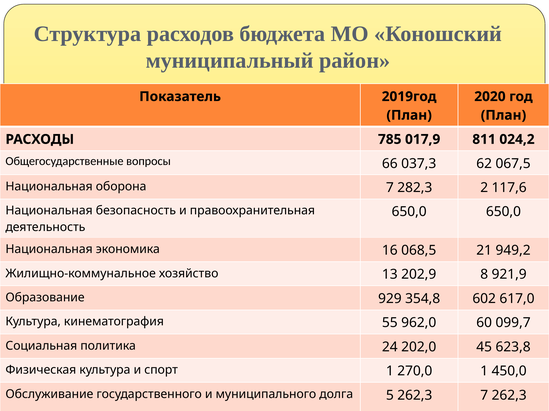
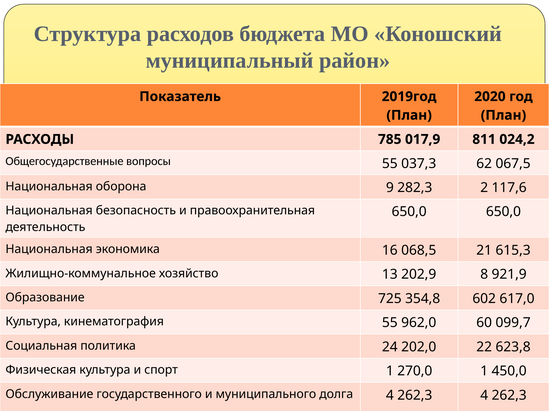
вопросы 66: 66 -> 55 (390, 164)
оборона 7: 7 -> 9 (390, 188)
949,2: 949,2 -> 615,3 (513, 251)
929: 929 -> 725 (390, 299)
45: 45 -> 22 (484, 348)
долга 5: 5 -> 4 (390, 396)
262,3 7: 7 -> 4 (484, 396)
